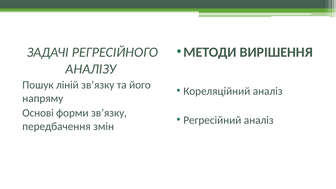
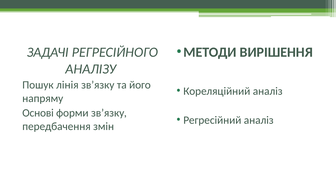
ліній: ліній -> лінія (67, 85)
